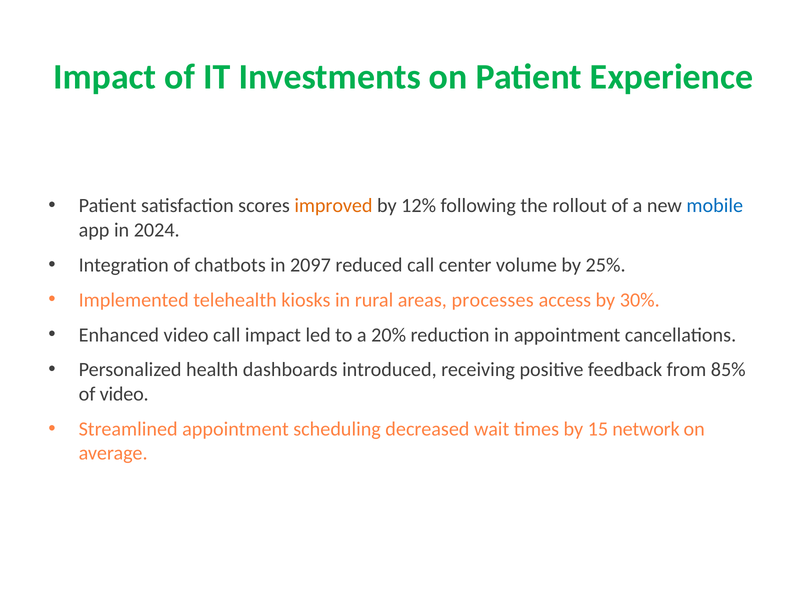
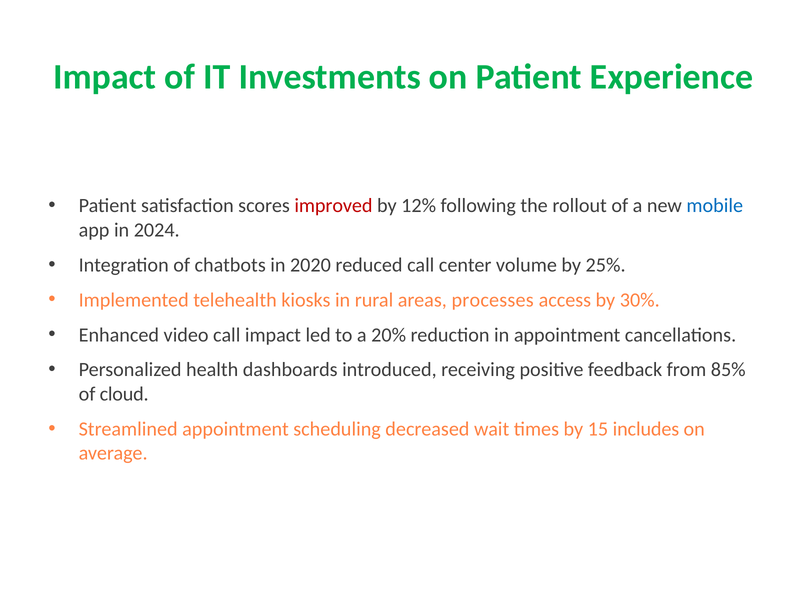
improved colour: orange -> red (333, 206)
2097: 2097 -> 2020 (310, 265)
of video: video -> cloud (124, 394)
network: network -> includes (646, 429)
